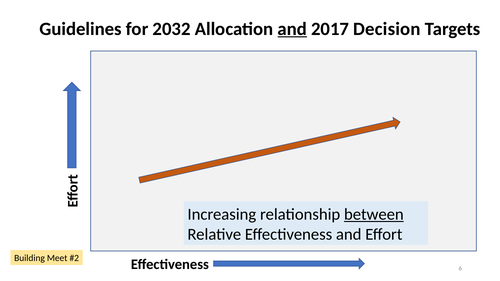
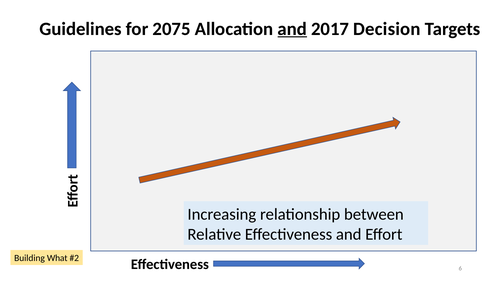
2032: 2032 -> 2075 (172, 29)
between underline: present -> none (374, 214)
Meet: Meet -> What (57, 258)
